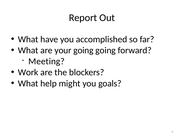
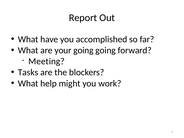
Work: Work -> Tasks (28, 72)
goals: goals -> work (110, 83)
